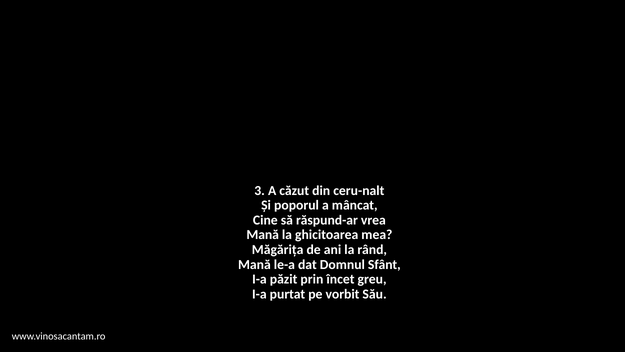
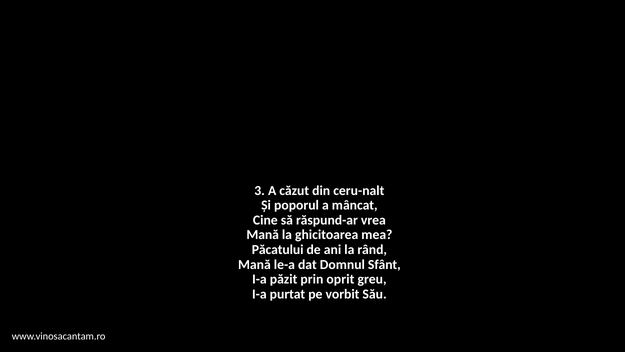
Măgărița: Măgărița -> Păcatului (278, 249)
încet: încet -> oprit (340, 279)
